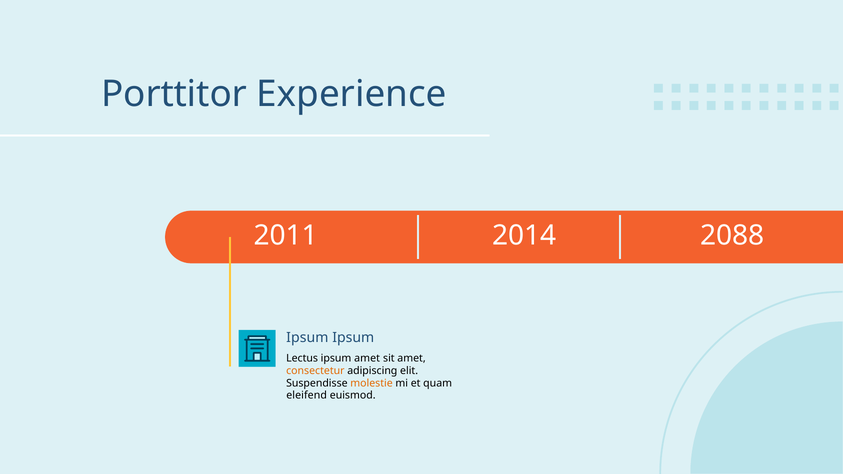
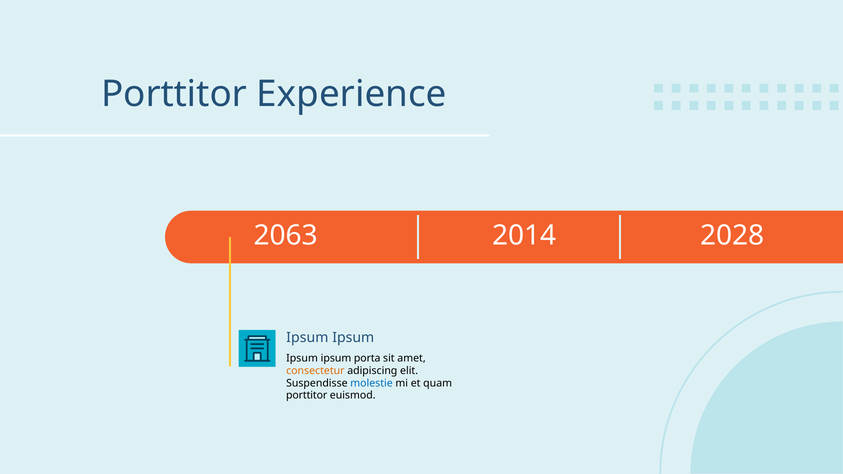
2011: 2011 -> 2063 (286, 236)
2088: 2088 -> 2028 (732, 236)
Lectus: Lectus -> Ipsum (302, 359)
ipsum amet: amet -> porta (367, 359)
molestie colour: orange -> blue (372, 383)
eleifend: eleifend -> porttitor (307, 396)
